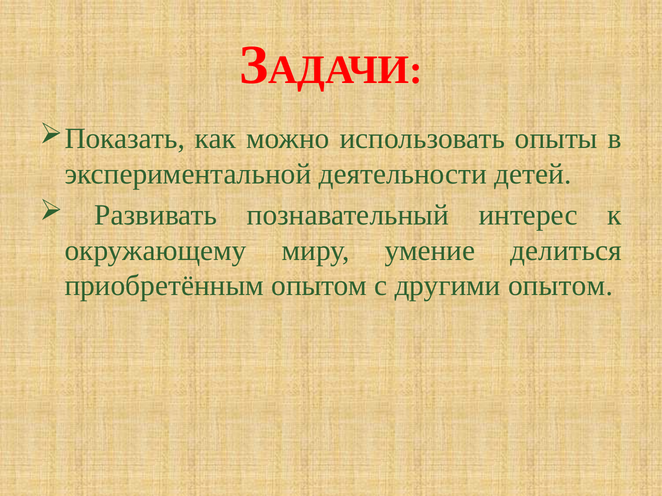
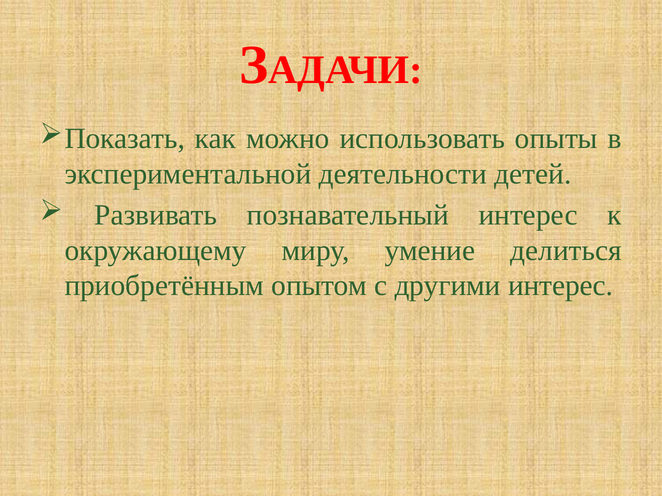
другими опытом: опытом -> интерес (561, 286)
